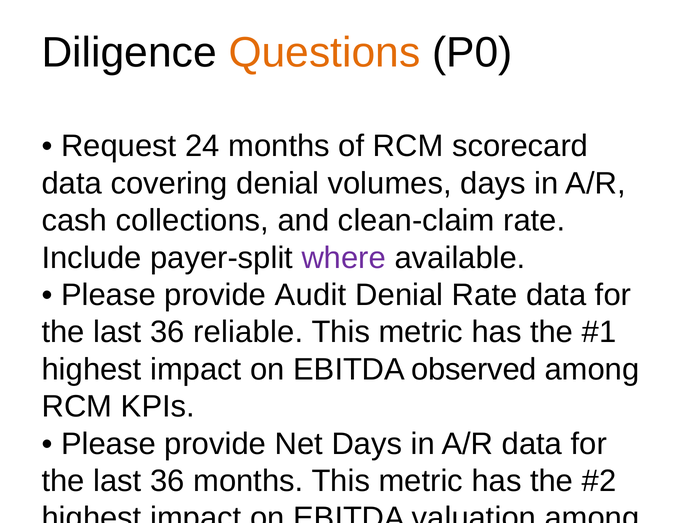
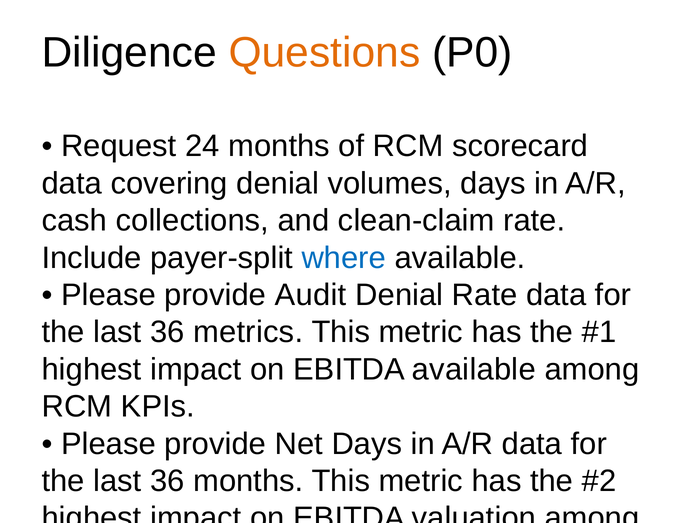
where colour: purple -> blue (344, 258)
reliable: reliable -> metrics (248, 332)
EBITDA observed: observed -> available (474, 369)
